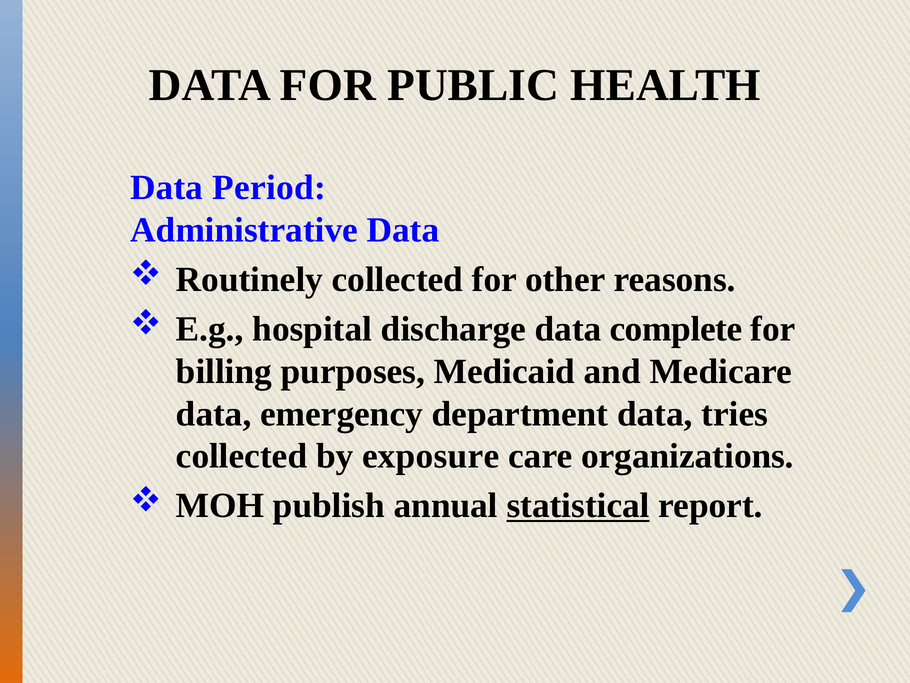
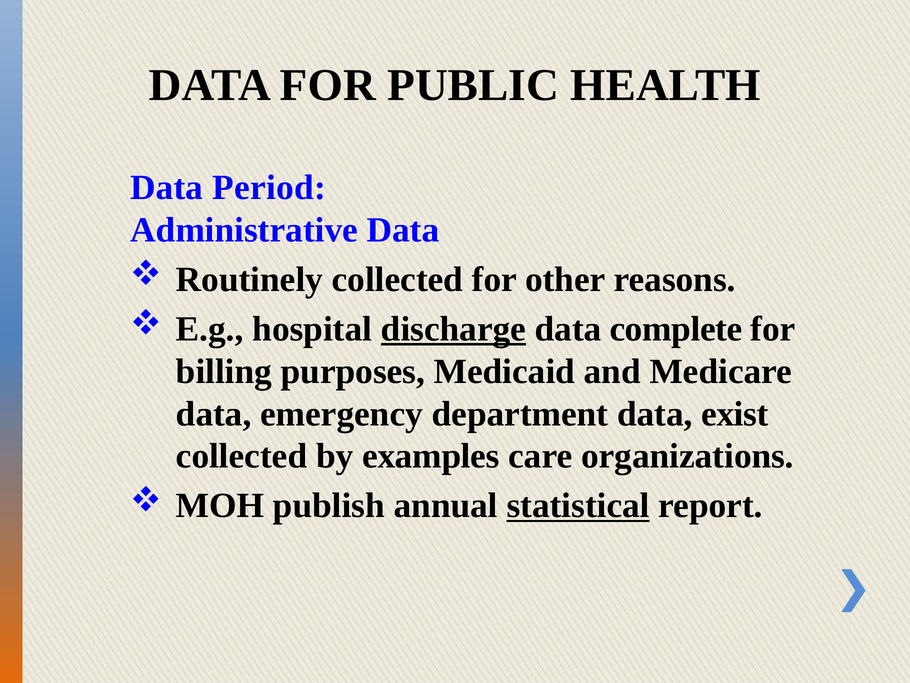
discharge underline: none -> present (453, 329)
tries: tries -> exist (735, 414)
exposure: exposure -> examples (431, 456)
